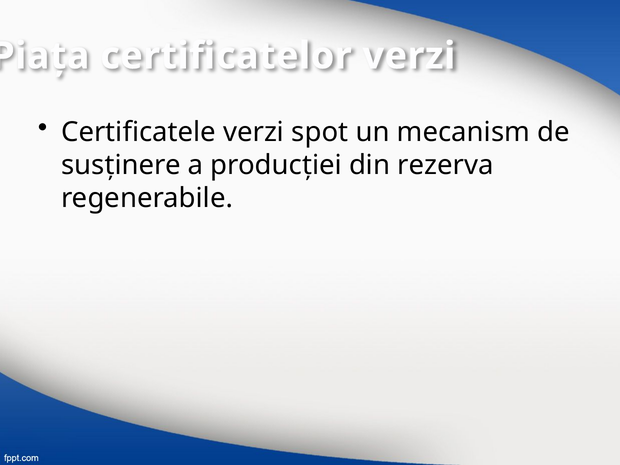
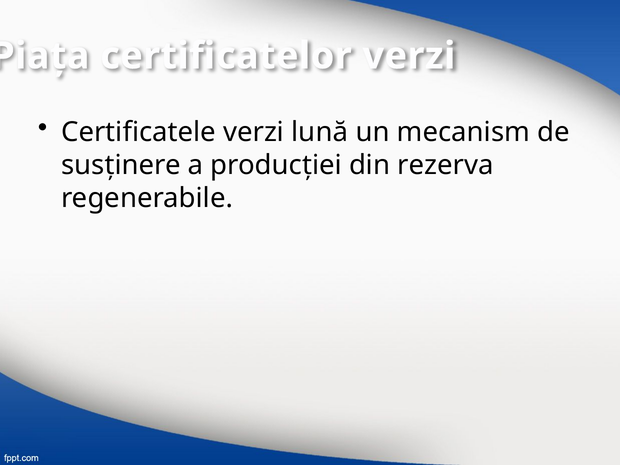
spot: spot -> lună (320, 132)
